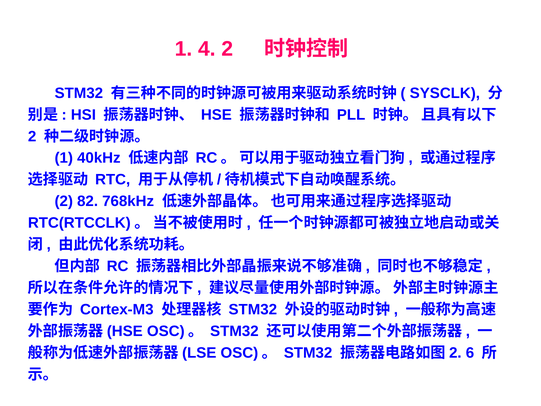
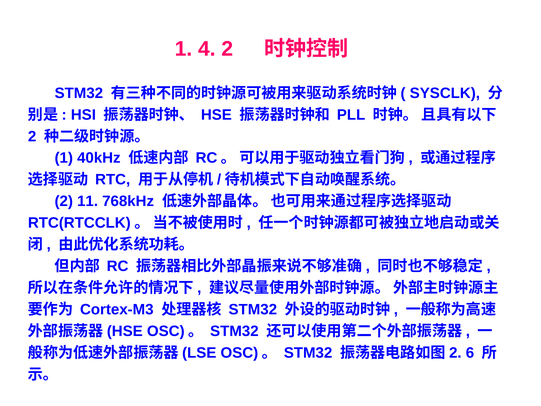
82: 82 -> 11 (88, 201)
